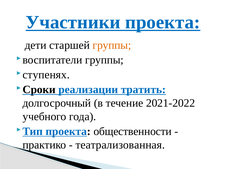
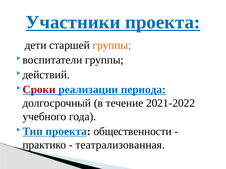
ступенях: ступенях -> действий (46, 75)
Сроки colour: black -> red (39, 90)
тратить: тратить -> периода (143, 90)
